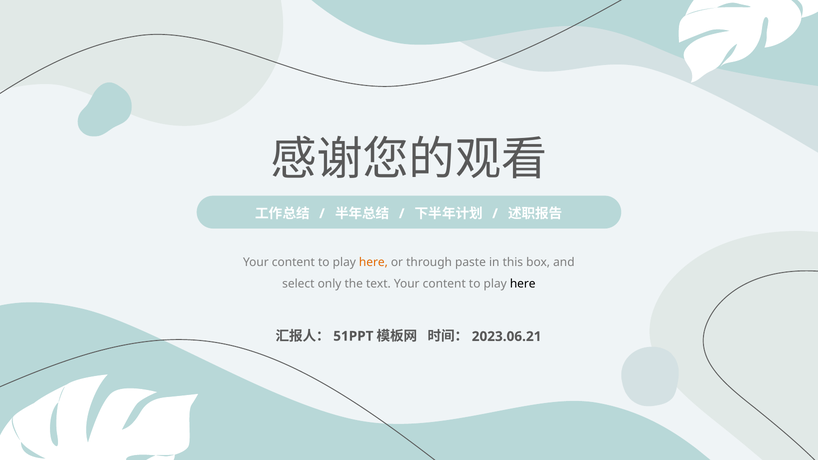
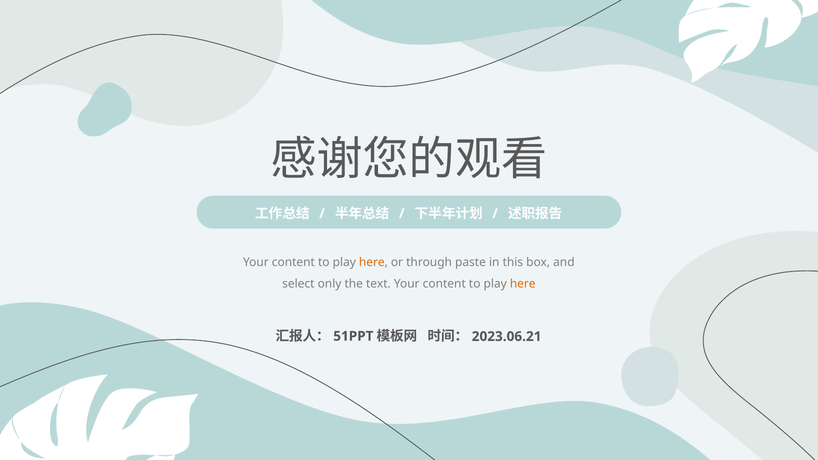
here colour: black -> orange (523, 284)
